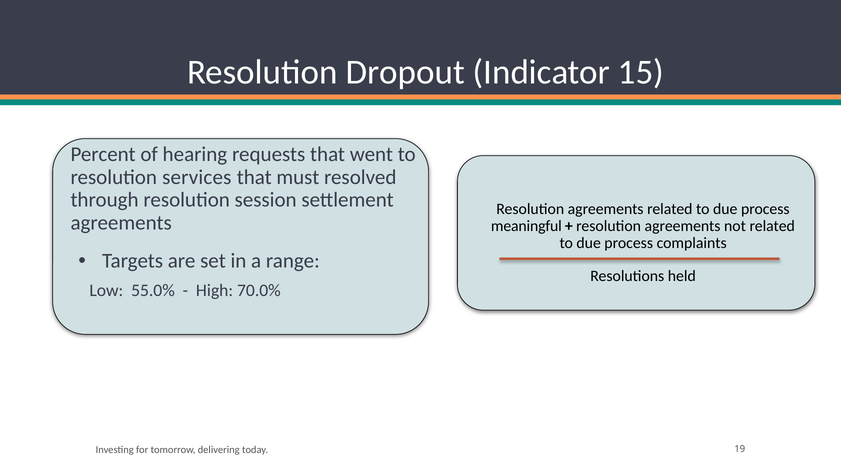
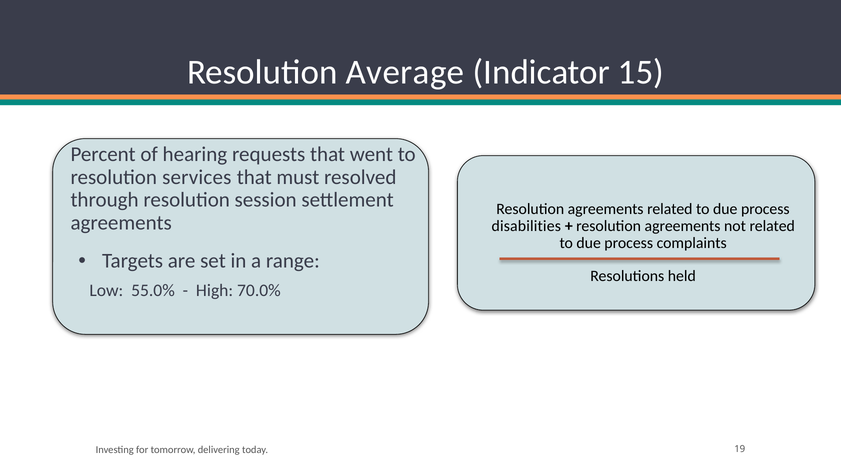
Dropout: Dropout -> Average (405, 72)
meaningful: meaningful -> disabilities (526, 226)
